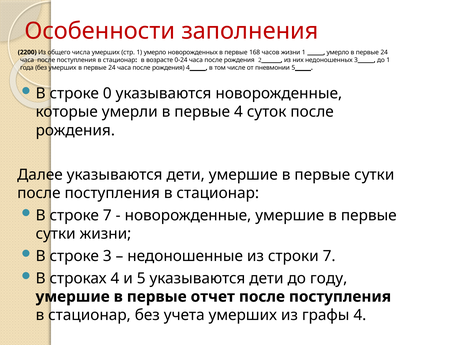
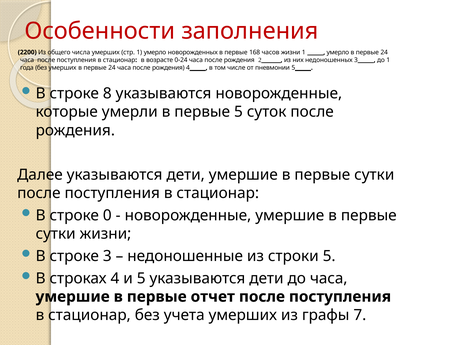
0: 0 -> 8 (107, 93)
первые 4: 4 -> 5 (238, 112)
строке 7: 7 -> 0 (107, 215)
строки 7: 7 -> 5 (329, 256)
до году: году -> часа (329, 278)
графы 4: 4 -> 7 (360, 315)
